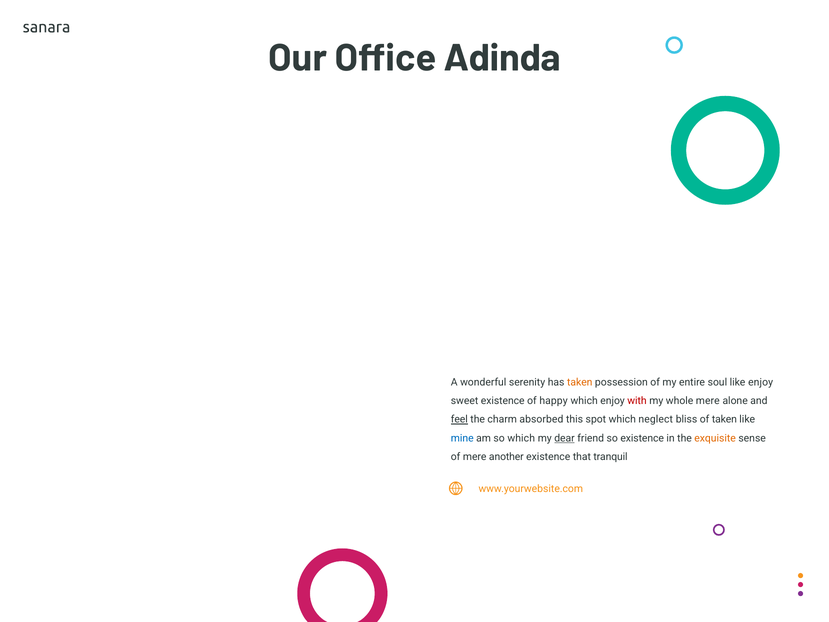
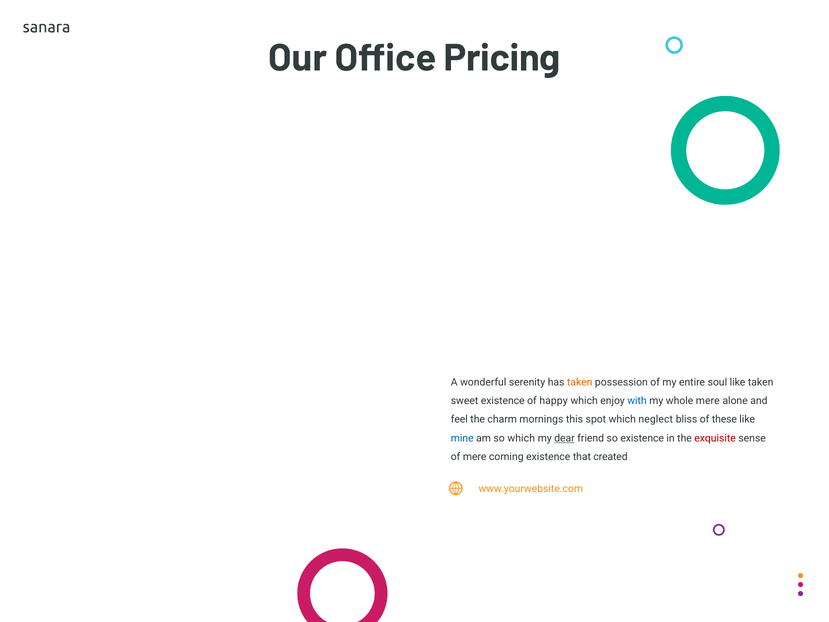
Adinda: Adinda -> Pricing (502, 58)
like enjoy: enjoy -> taken (761, 382)
with colour: red -> blue (637, 401)
feel underline: present -> none (459, 419)
absorbed: absorbed -> mornings (541, 419)
of taken: taken -> these (724, 419)
exquisite colour: orange -> red (715, 438)
another: another -> coming (506, 457)
tranquil: tranquil -> created (611, 457)
